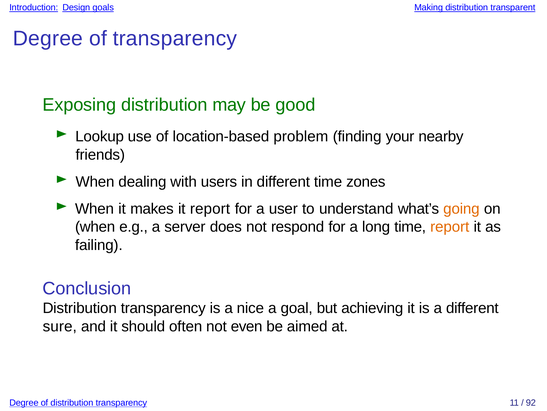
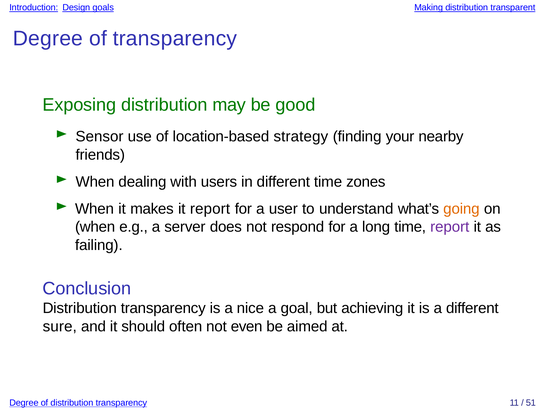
Lookup: Lookup -> Sensor (100, 137)
problem: problem -> strategy (301, 137)
report colour: orange -> purple (450, 227)
92: 92 -> 51 (531, 402)
